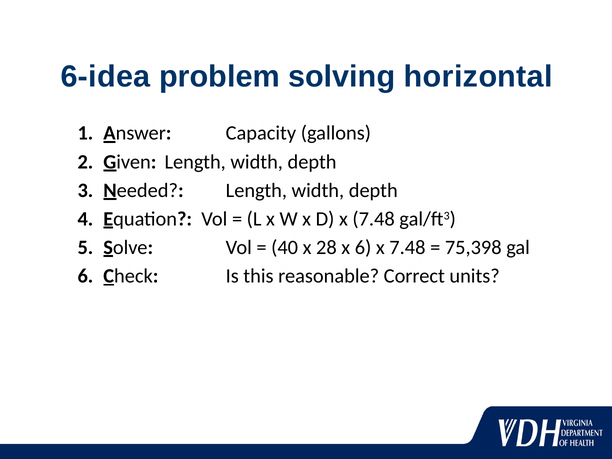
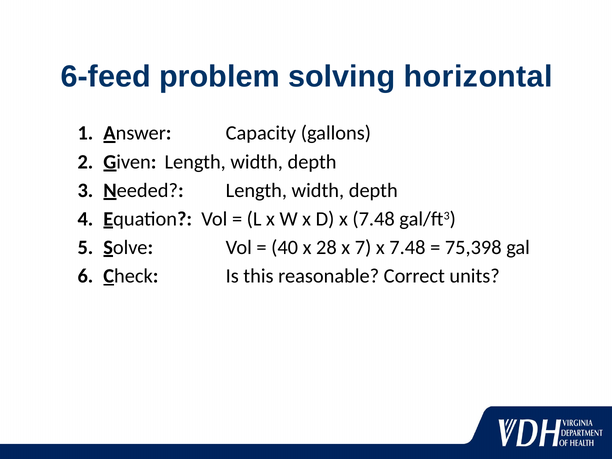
6-idea: 6-idea -> 6-feed (106, 77)
x 6: 6 -> 7 (363, 247)
